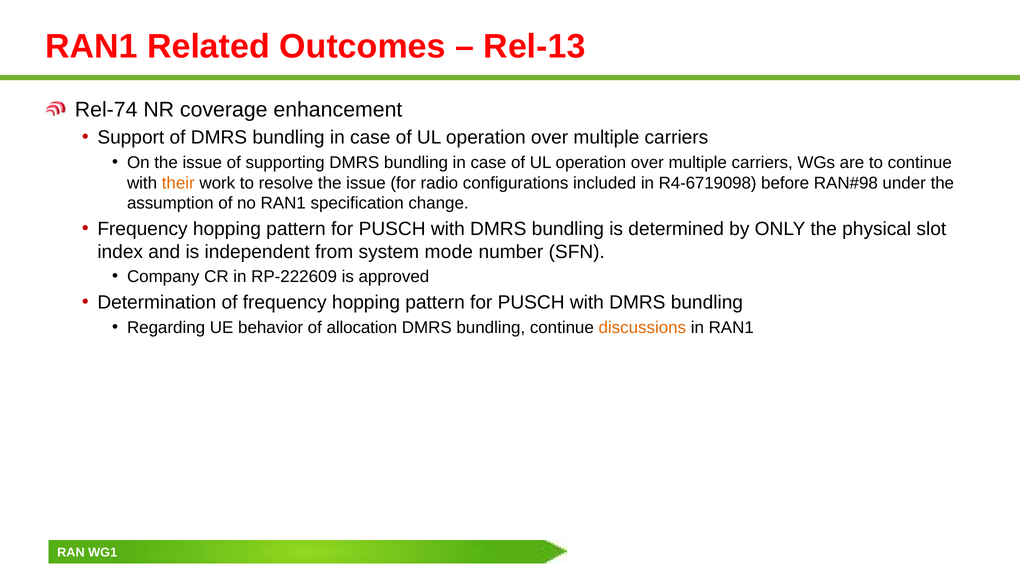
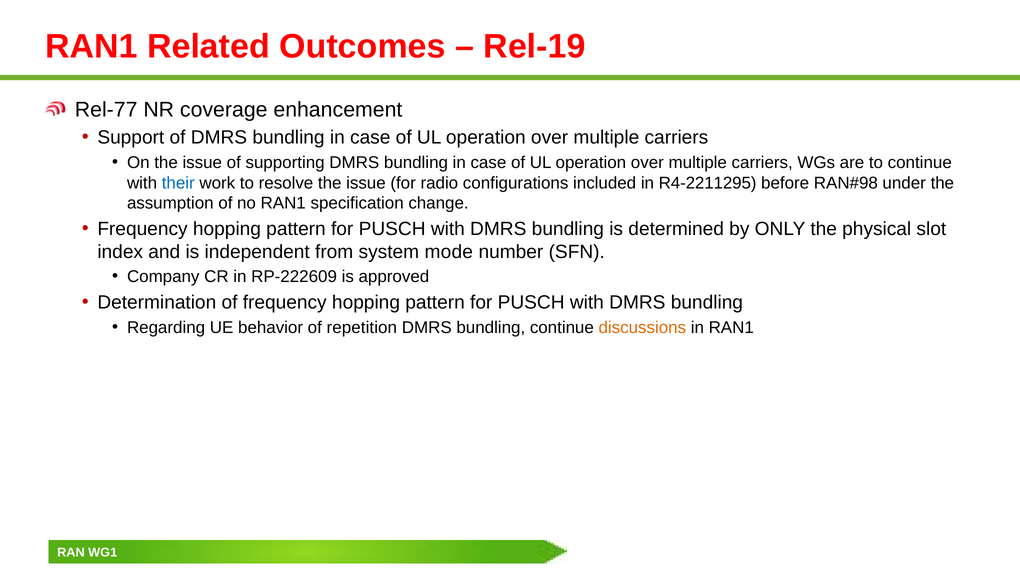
Rel-13: Rel-13 -> Rel-19 (534, 47)
Rel-74: Rel-74 -> Rel-77 (106, 110)
their colour: orange -> blue (178, 183)
R4-6719098: R4-6719098 -> R4-2211295 (708, 183)
allocation: allocation -> repetition (362, 327)
